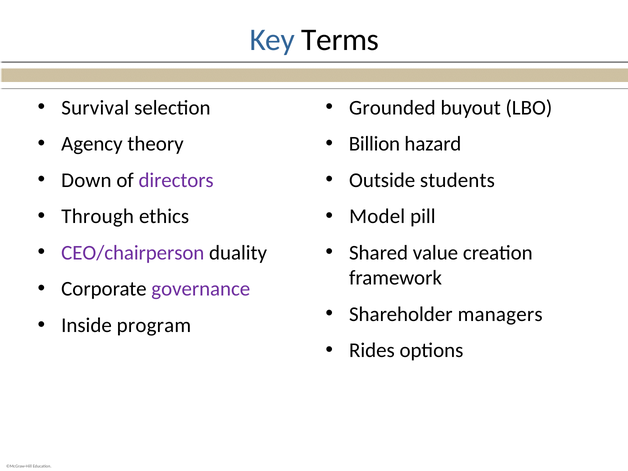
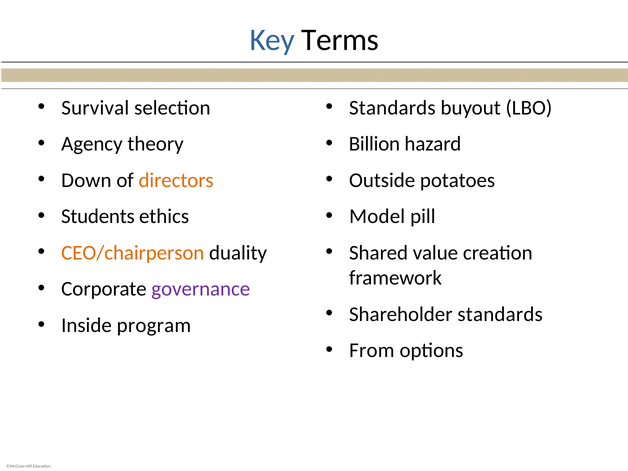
Grounded: Grounded -> Standards (392, 108)
directors colour: purple -> orange (176, 180)
students: students -> potatoes (458, 180)
Through: Through -> Students (98, 216)
CEO/chairperson colour: purple -> orange (133, 253)
Shareholder managers: managers -> standards (500, 314)
Rides: Rides -> From (372, 350)
